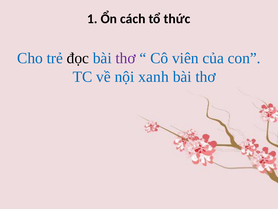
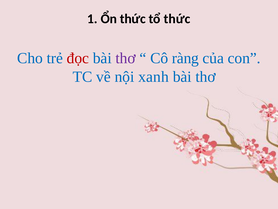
Ổn cách: cách -> thức (133, 19)
đọc colour: black -> red (78, 58)
viên: viên -> ràng (185, 58)
